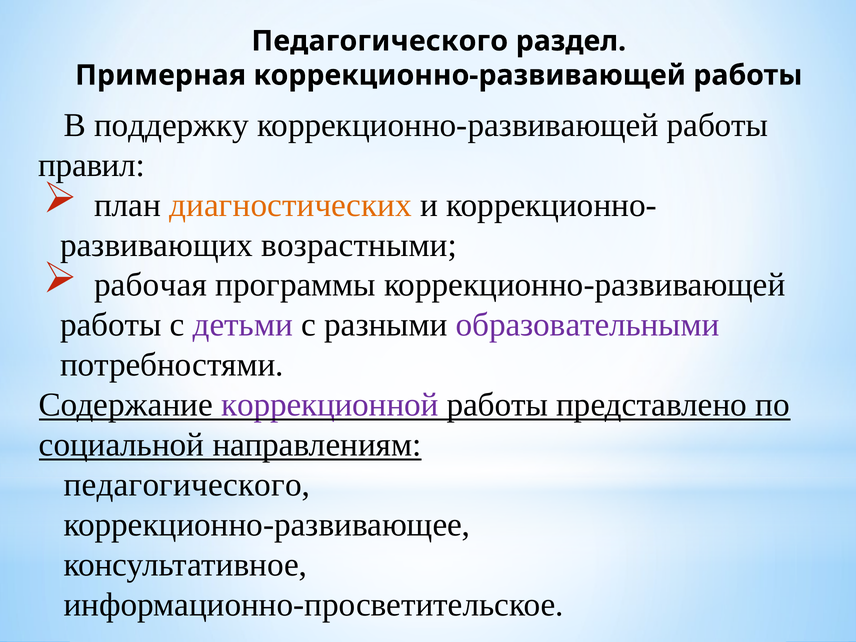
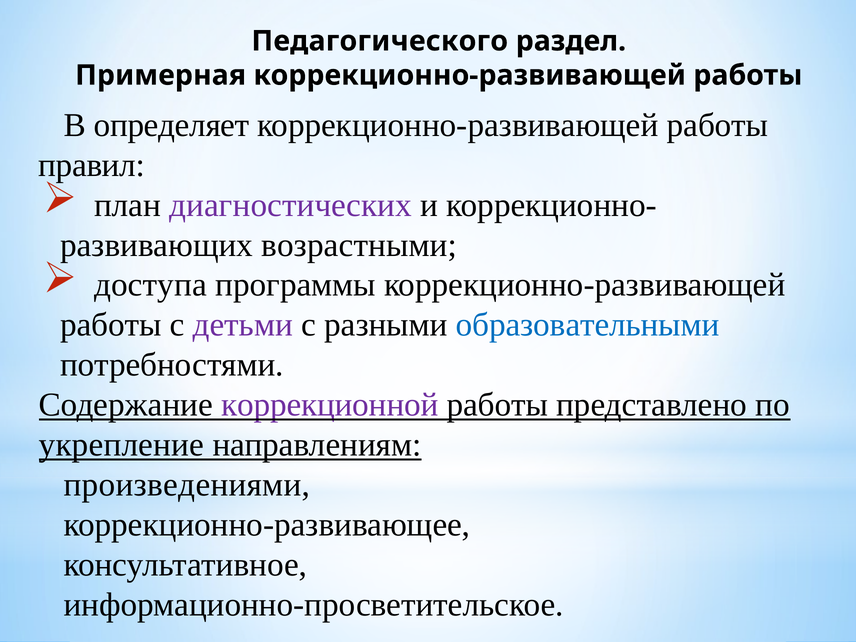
поддержку: поддержку -> определяет (172, 125)
диагностических colour: orange -> purple (291, 205)
рабочая: рабочая -> доступа (151, 285)
образовательными colour: purple -> blue (588, 325)
социальной: социальной -> укрепление (121, 445)
педагогического: педагогического -> произведениями (187, 485)
